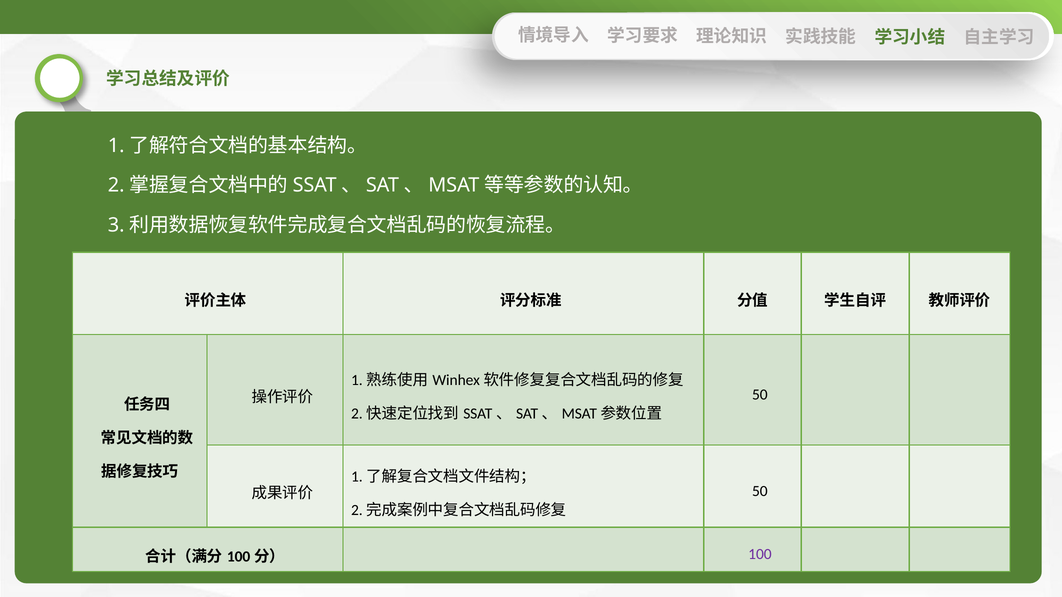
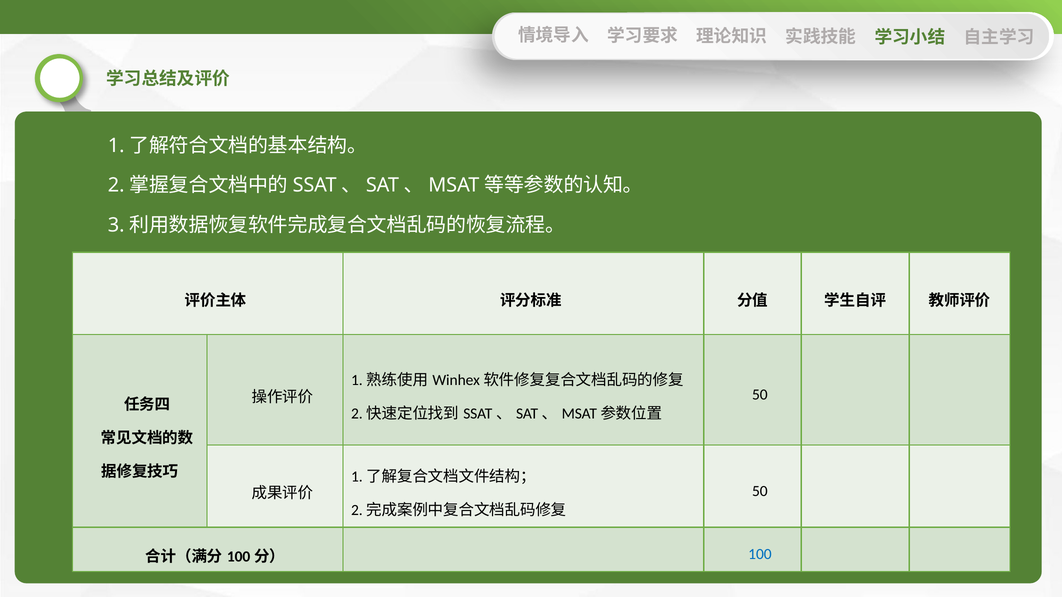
100 colour: purple -> blue (760, 555)
